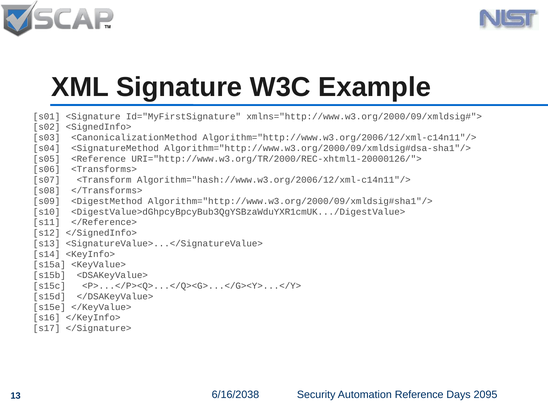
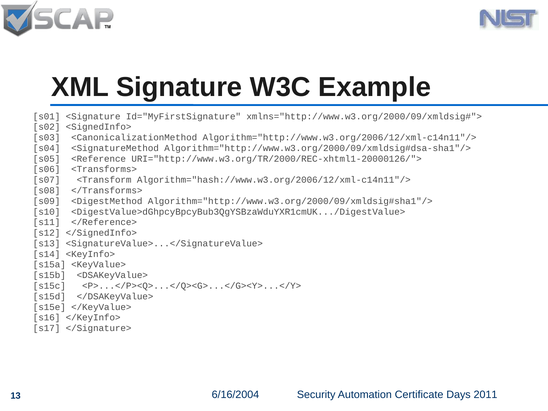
6/16/2038: 6/16/2038 -> 6/16/2004 (235, 395)
Reference: Reference -> Certificate (419, 395)
2095: 2095 -> 2011 (486, 395)
